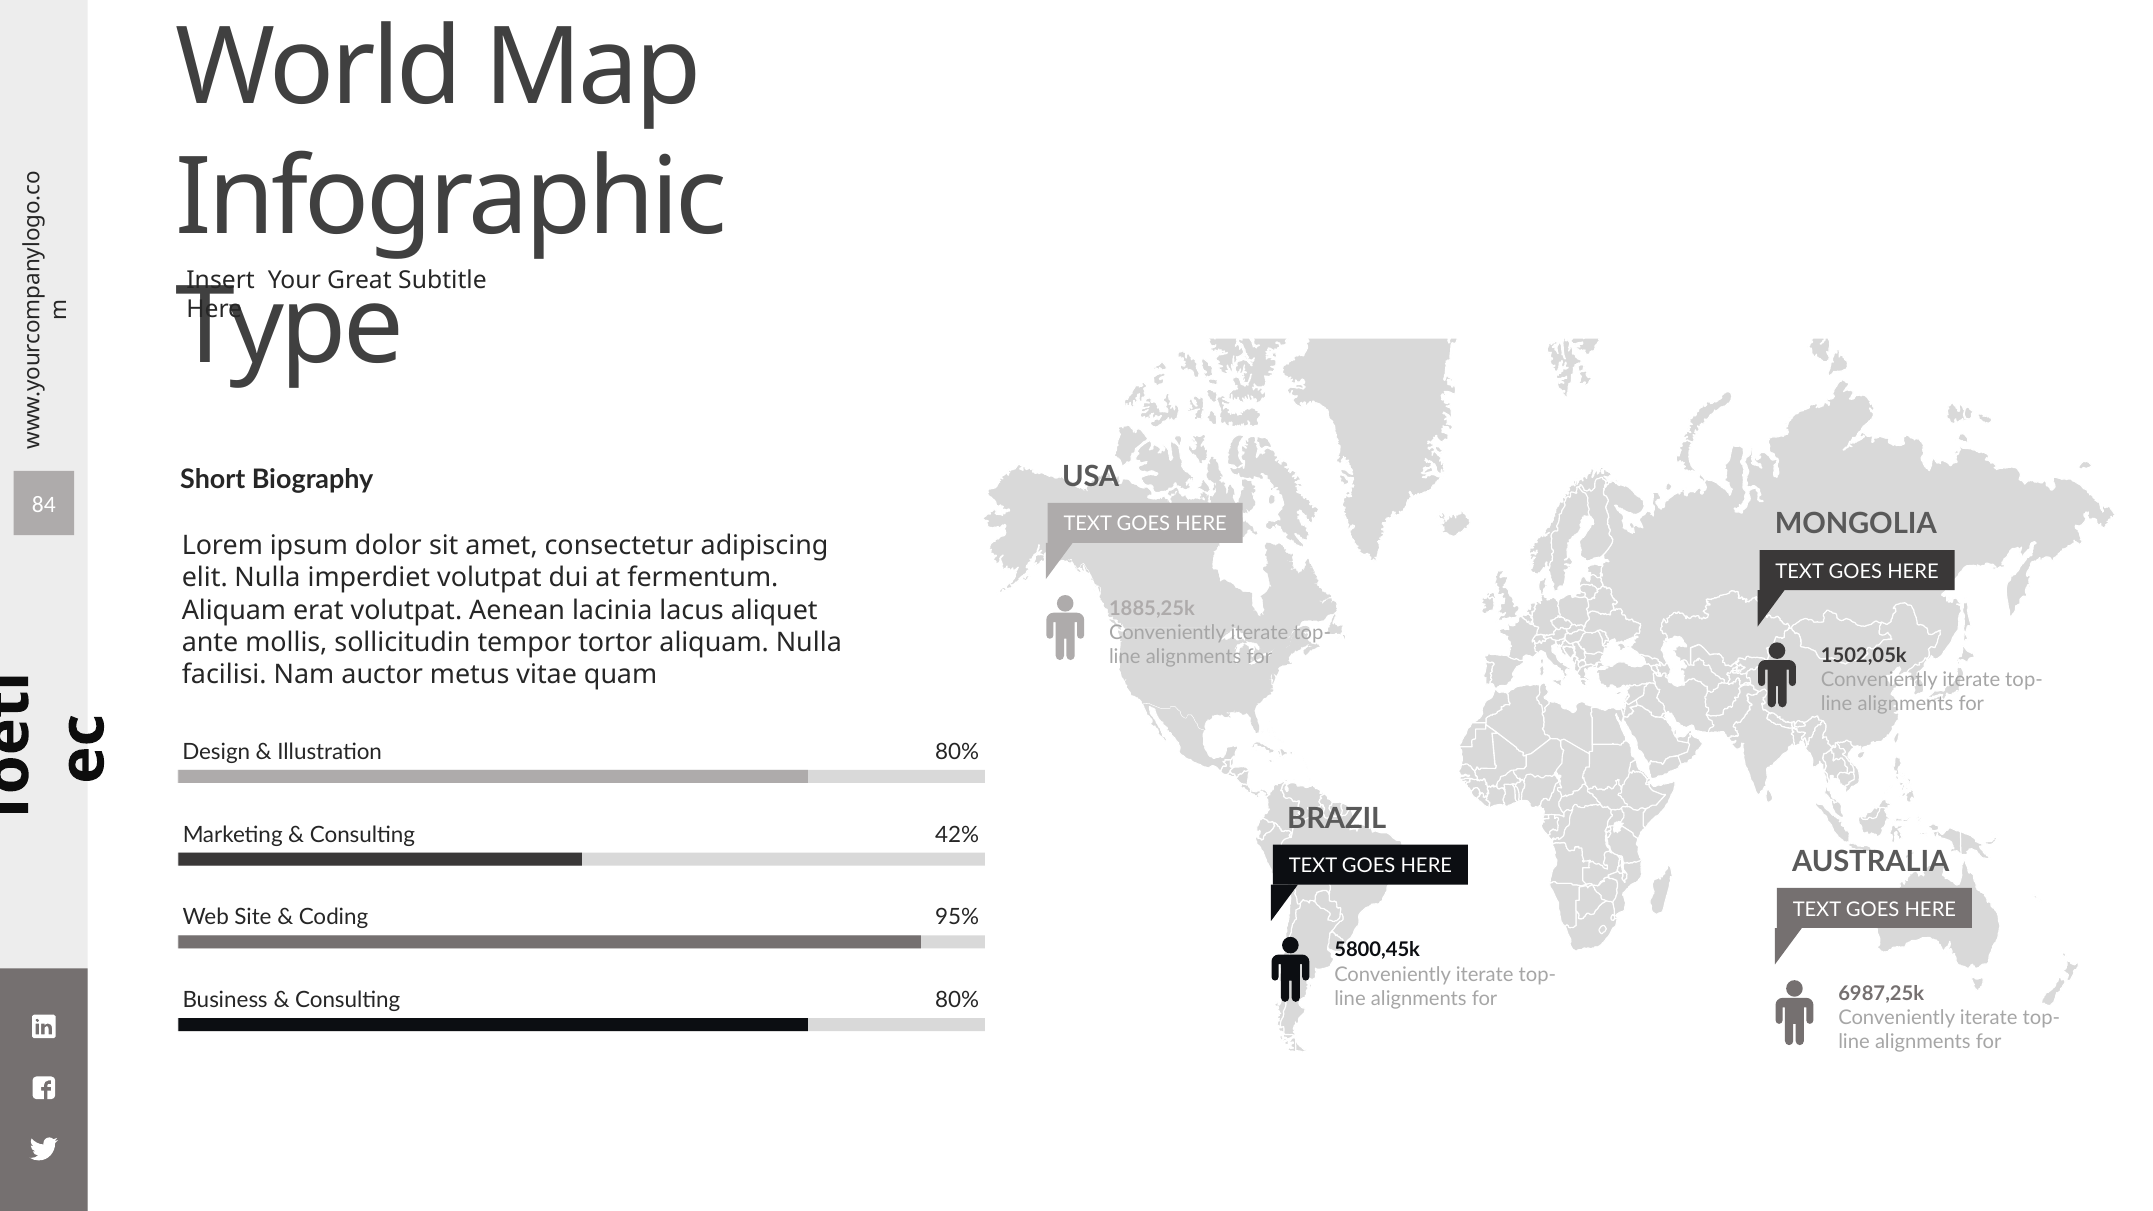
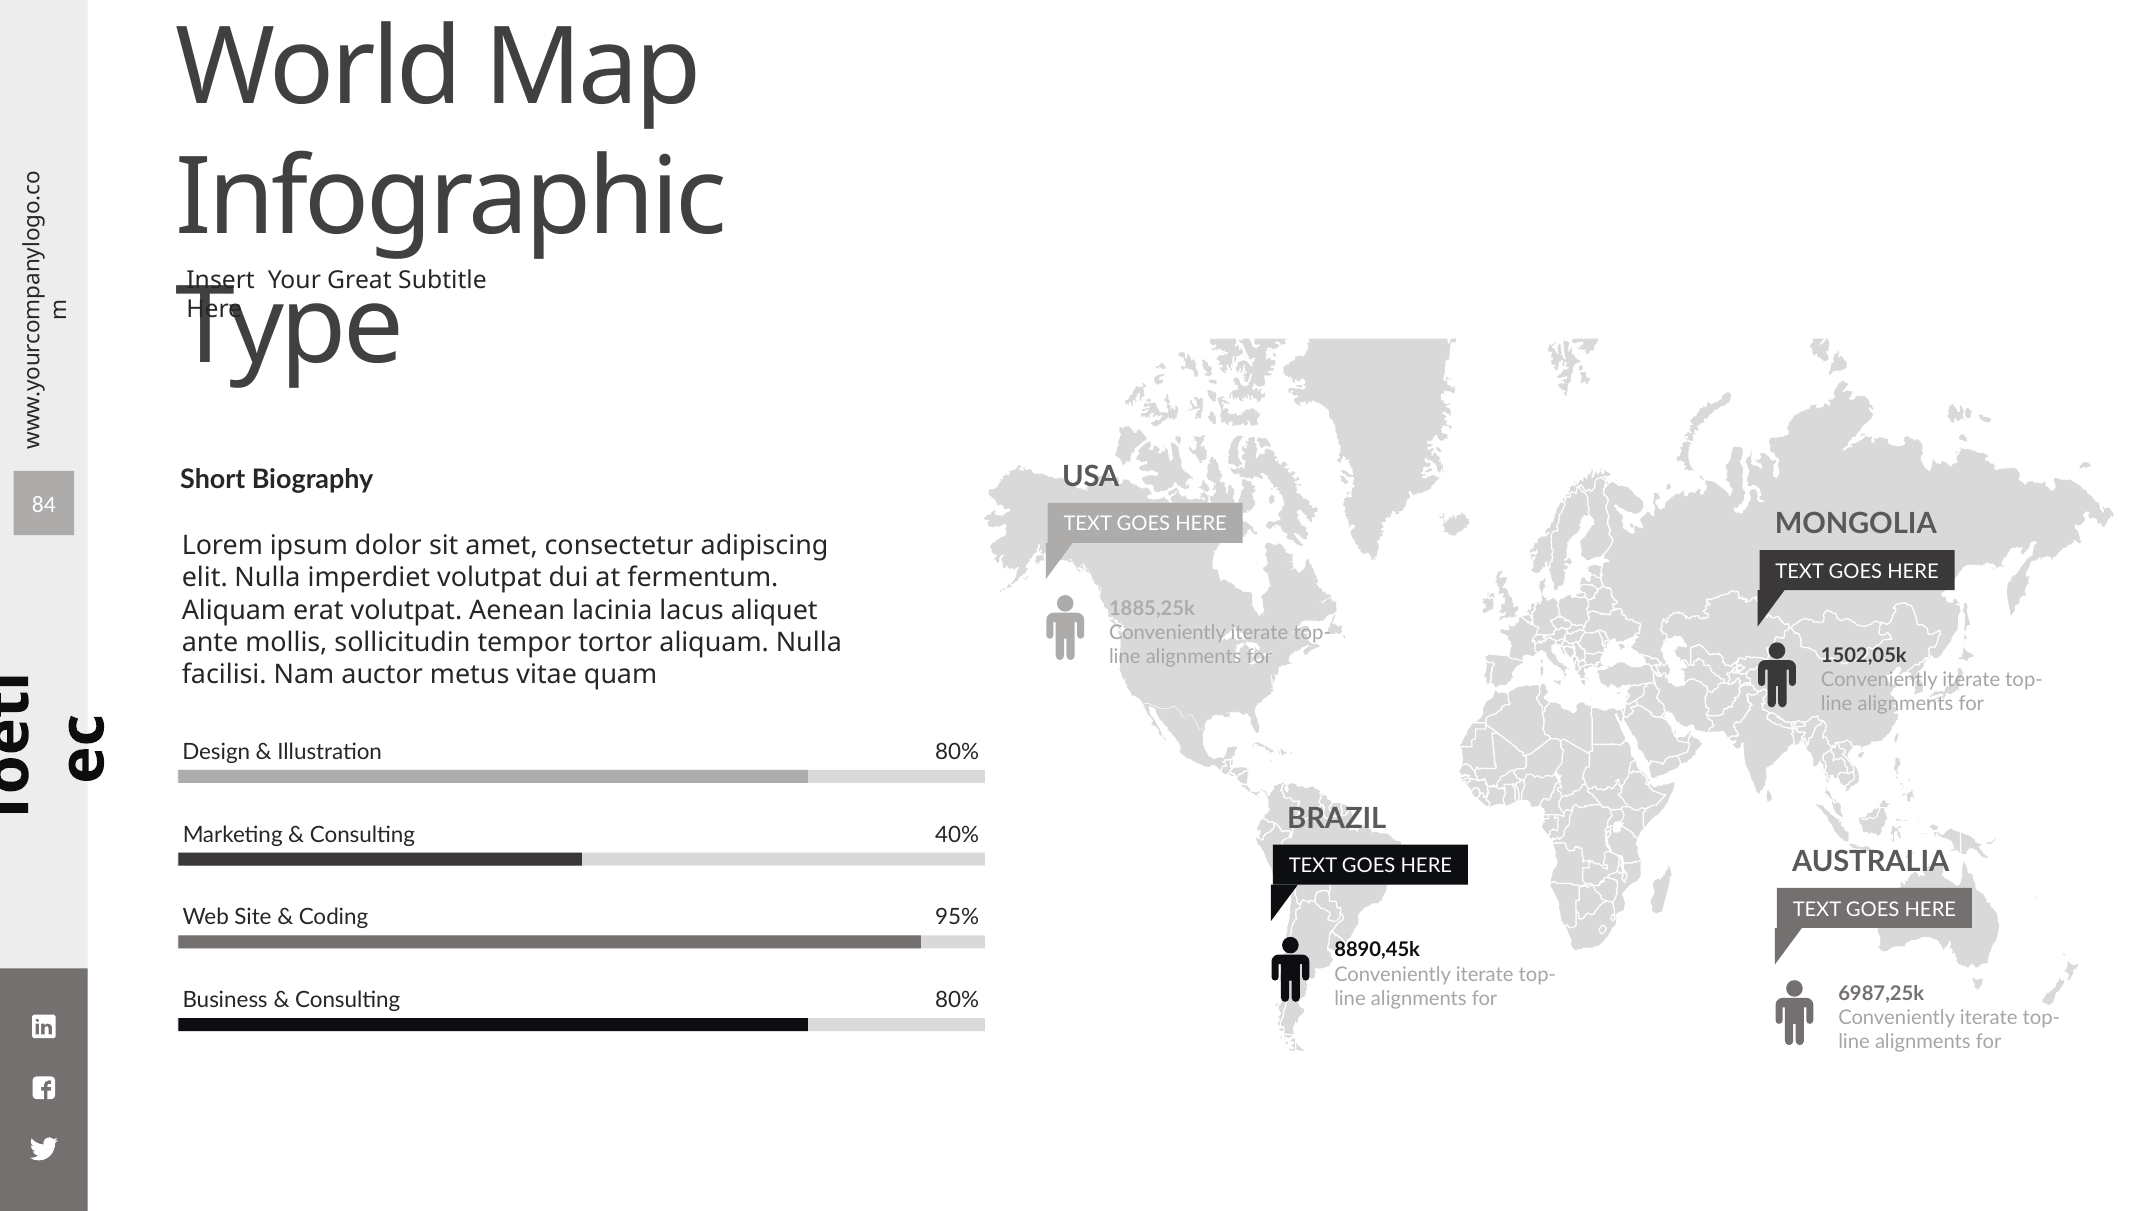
42%: 42% -> 40% (957, 835)
5800,45k: 5800,45k -> 8890,45k (1377, 950)
